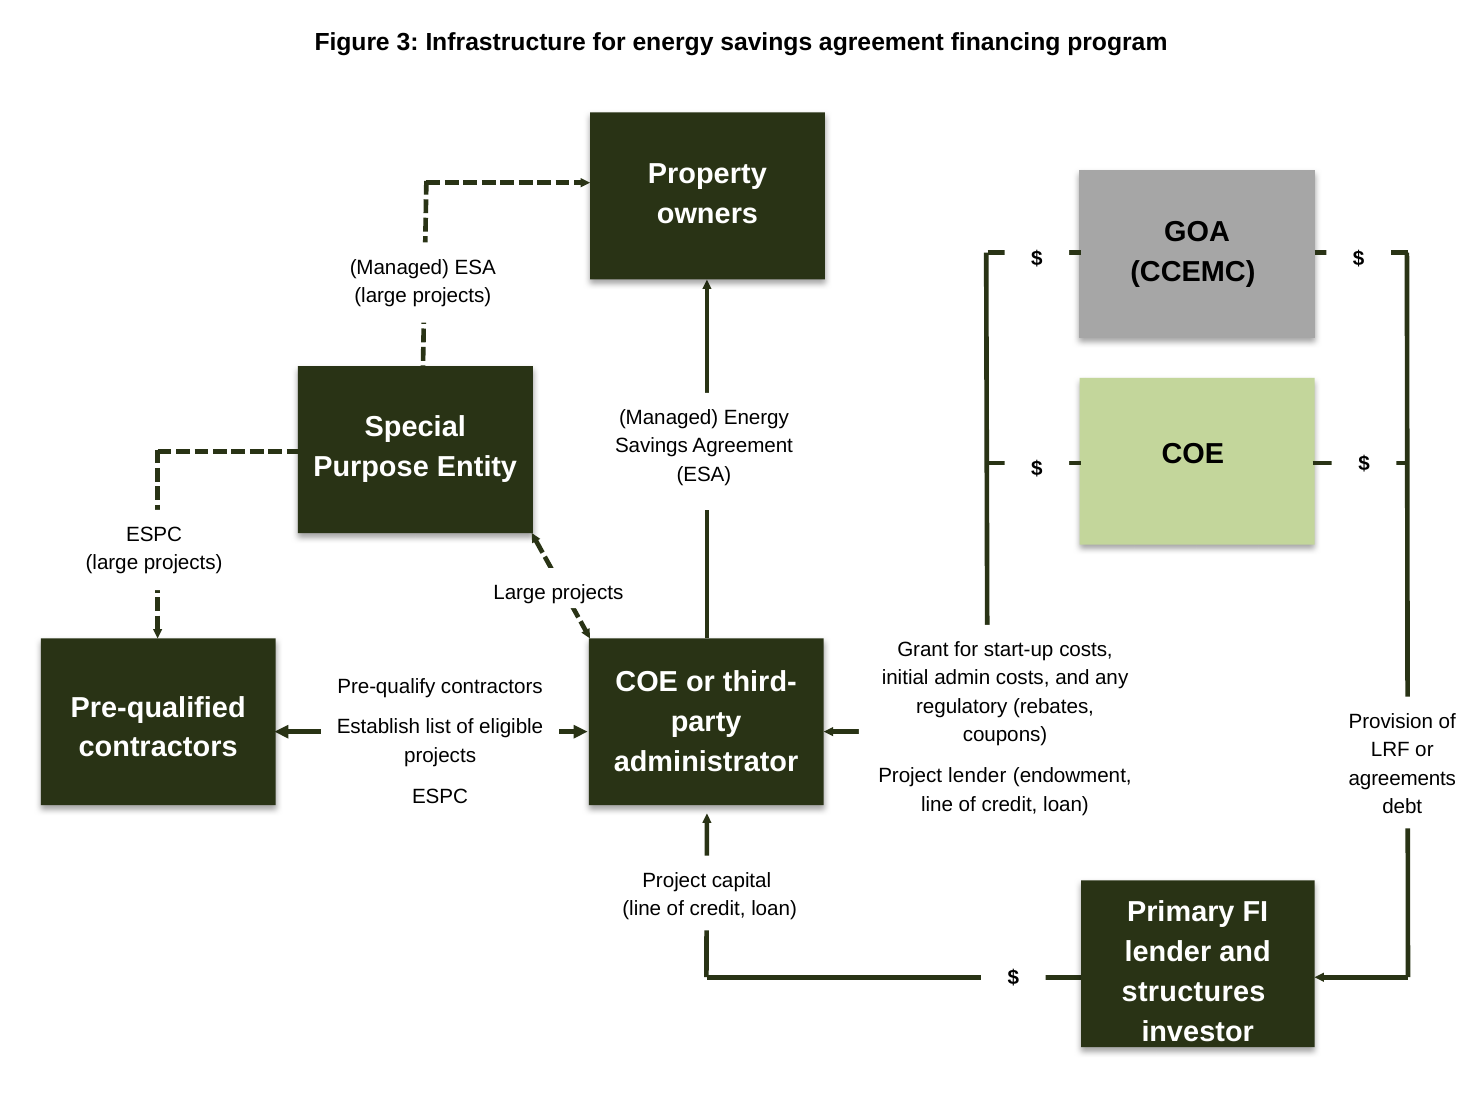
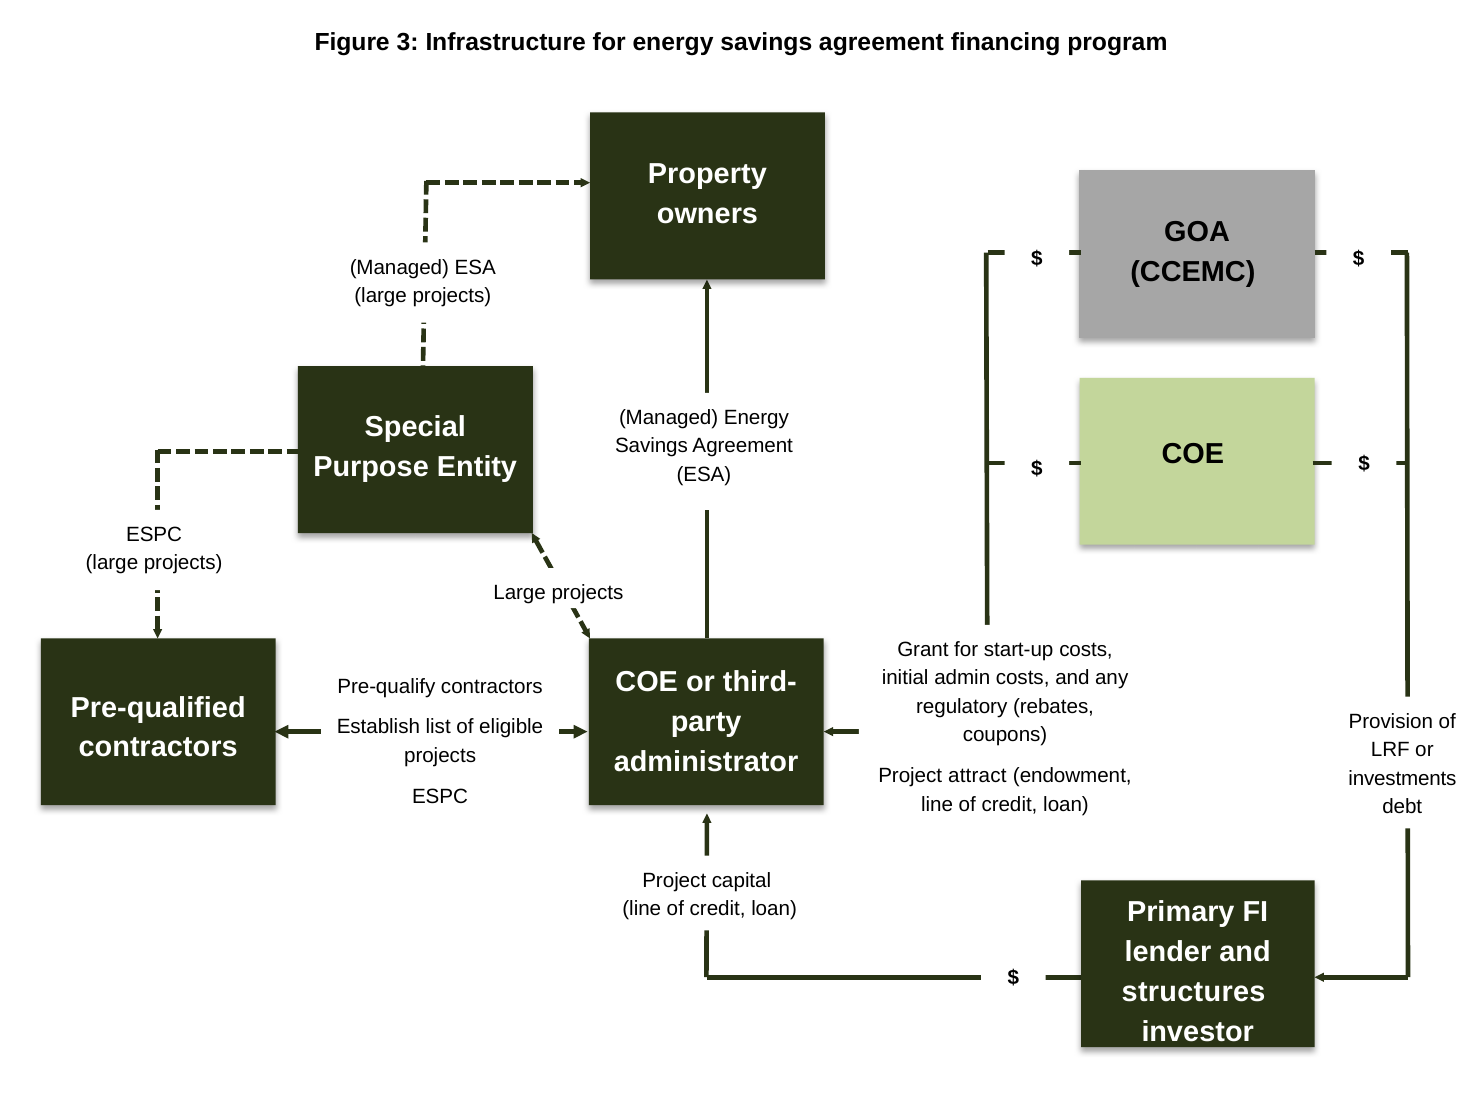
Project lender: lender -> attract (977, 776)
agreements: agreements -> investments (1402, 778)
